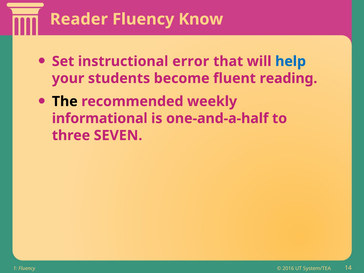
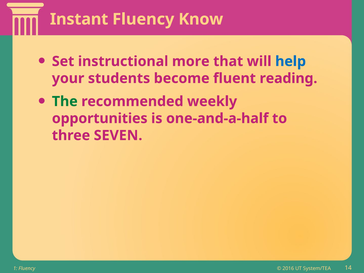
Reader: Reader -> Instant (79, 19)
error: error -> more (191, 61)
The colour: black -> green (65, 101)
informational: informational -> opportunities (100, 118)
